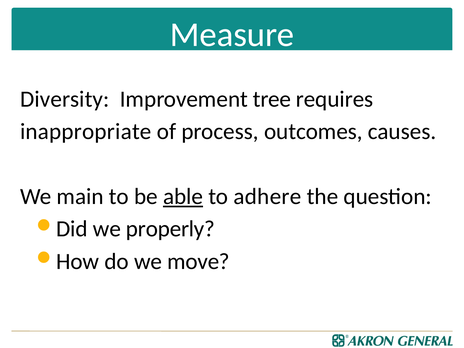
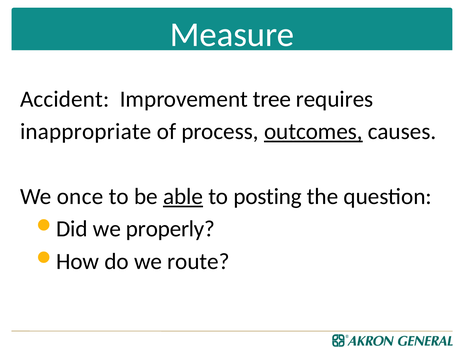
Diversity: Diversity -> Accident (65, 99)
outcomes underline: none -> present (313, 132)
main: main -> once (80, 197)
adhere: adhere -> posting (268, 197)
move: move -> route (198, 261)
